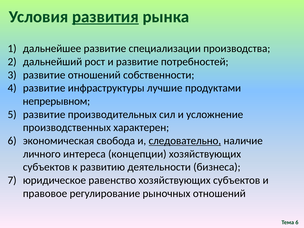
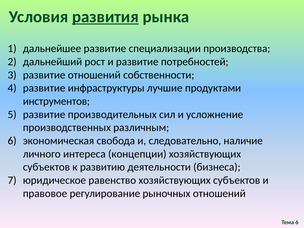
непрерывном: непрерывном -> инструментов (56, 101)
характерен: характерен -> различным (141, 128)
следовательно underline: present -> none (185, 141)
